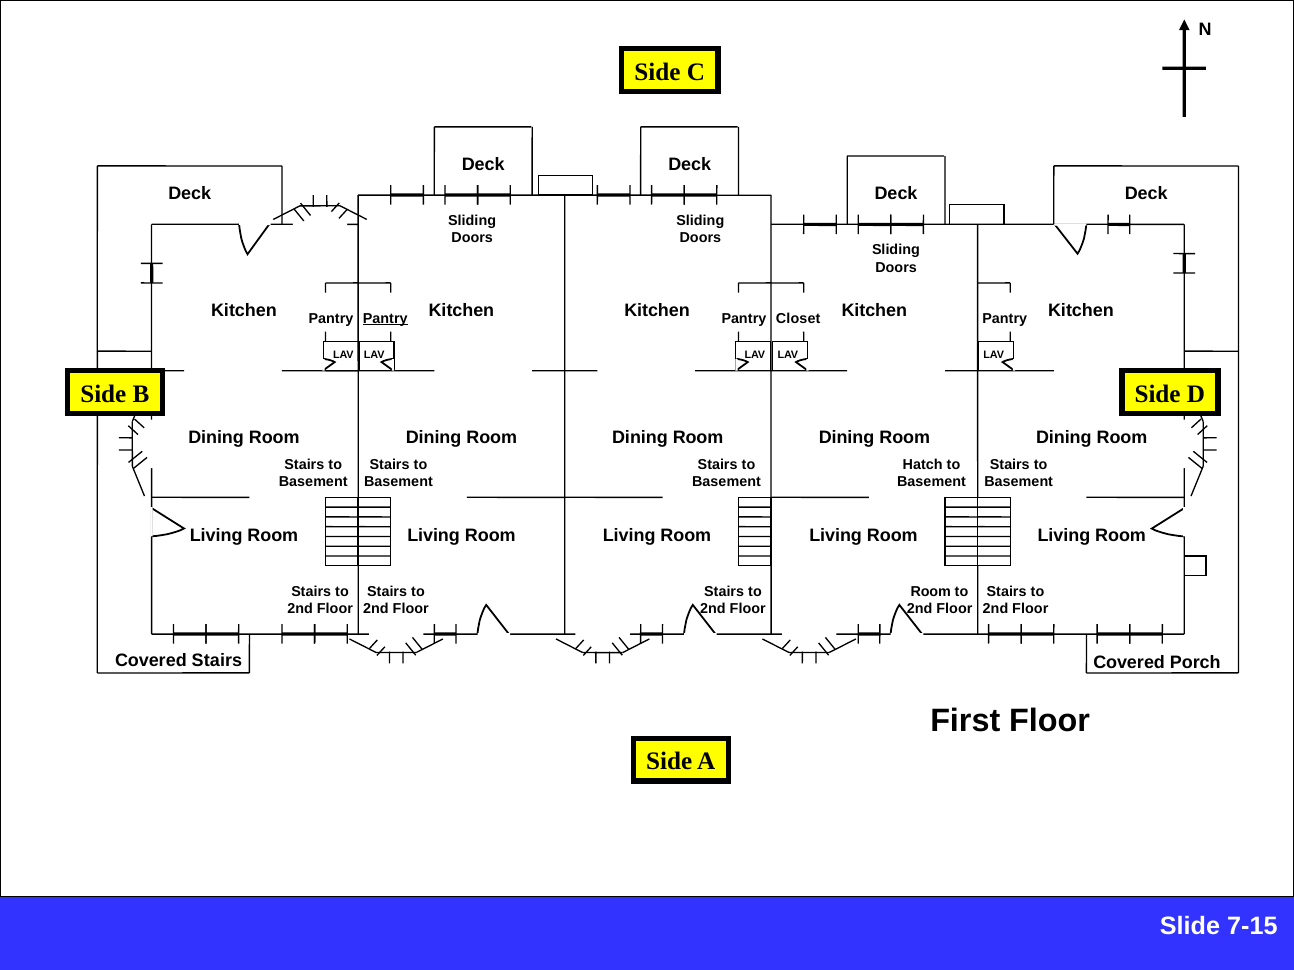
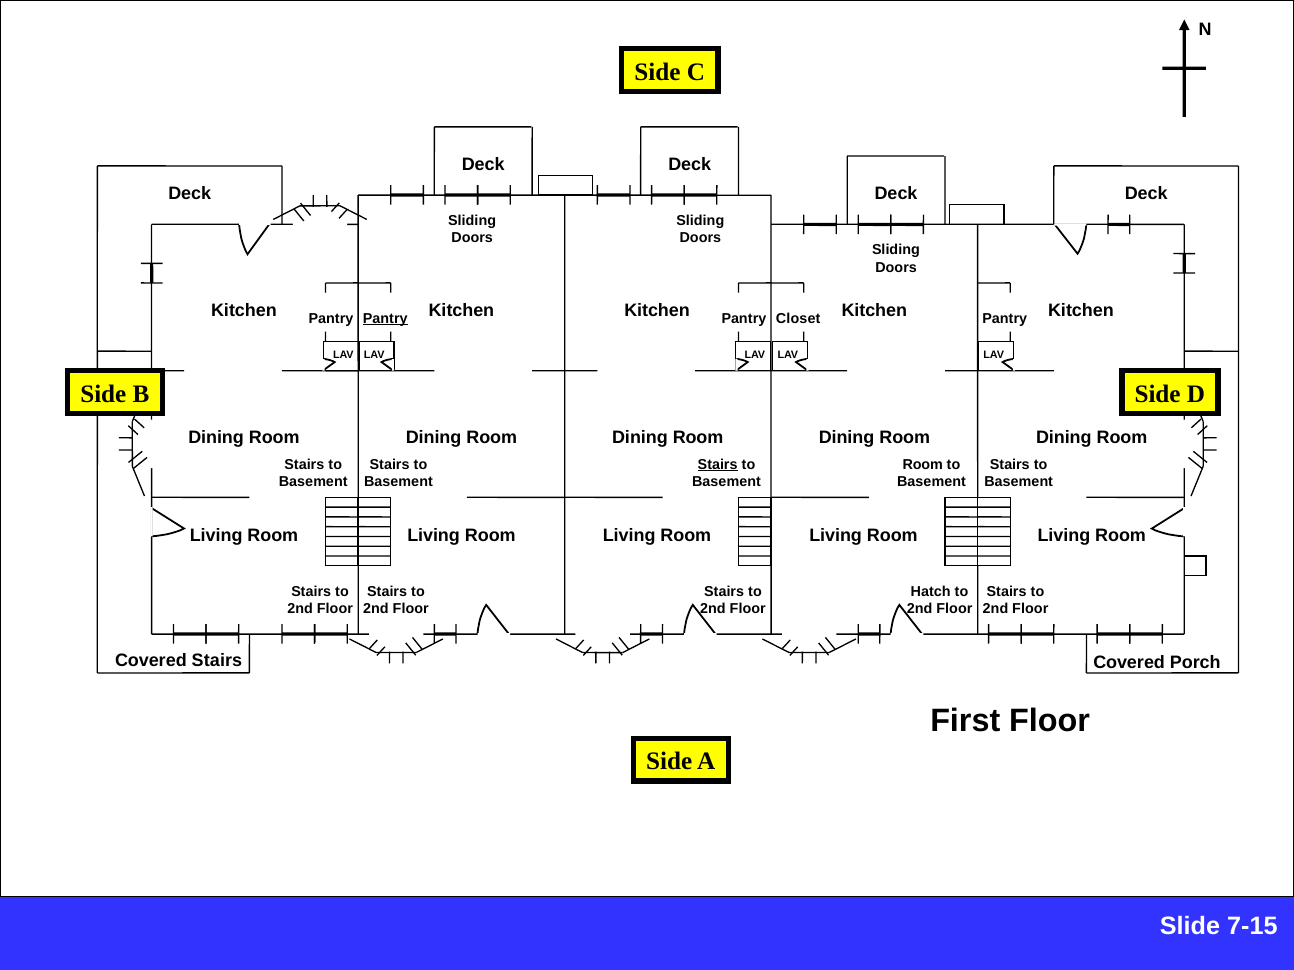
Stairs underline: none -> present (718, 465)
Hatch: Hatch -> Room (923, 465)
Room: Room -> Hatch (931, 592)
